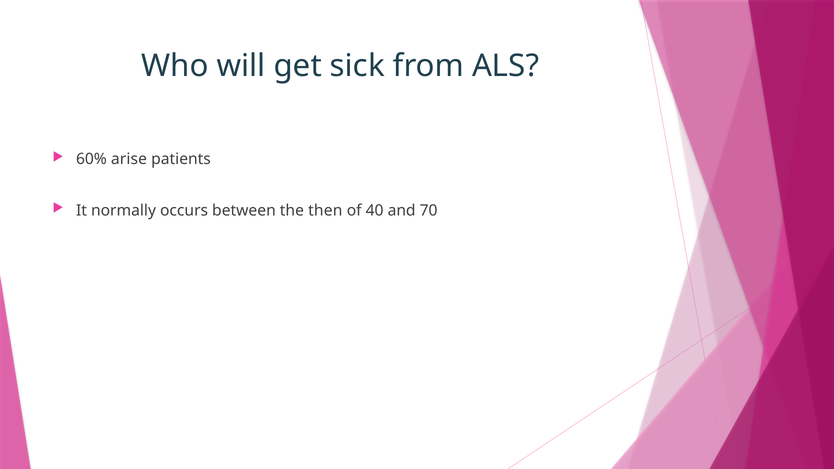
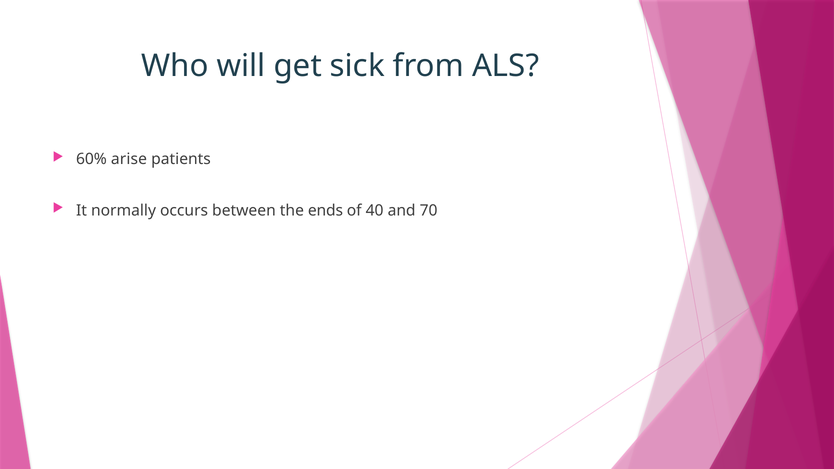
then: then -> ends (325, 210)
